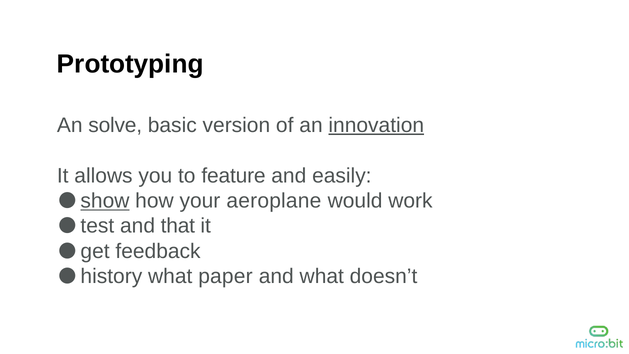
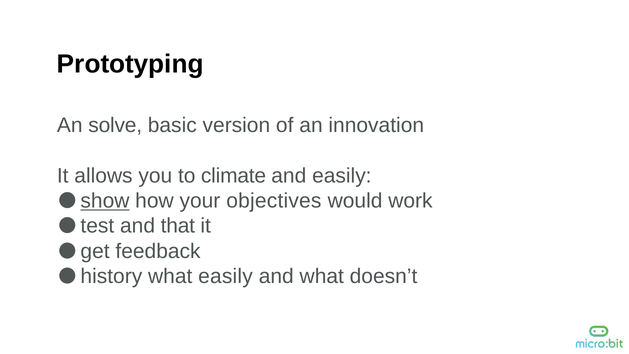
innovation underline: present -> none (376, 125)
feature: feature -> climate (234, 176)
aeroplane: aeroplane -> objectives (274, 201)
what paper: paper -> easily (225, 276)
